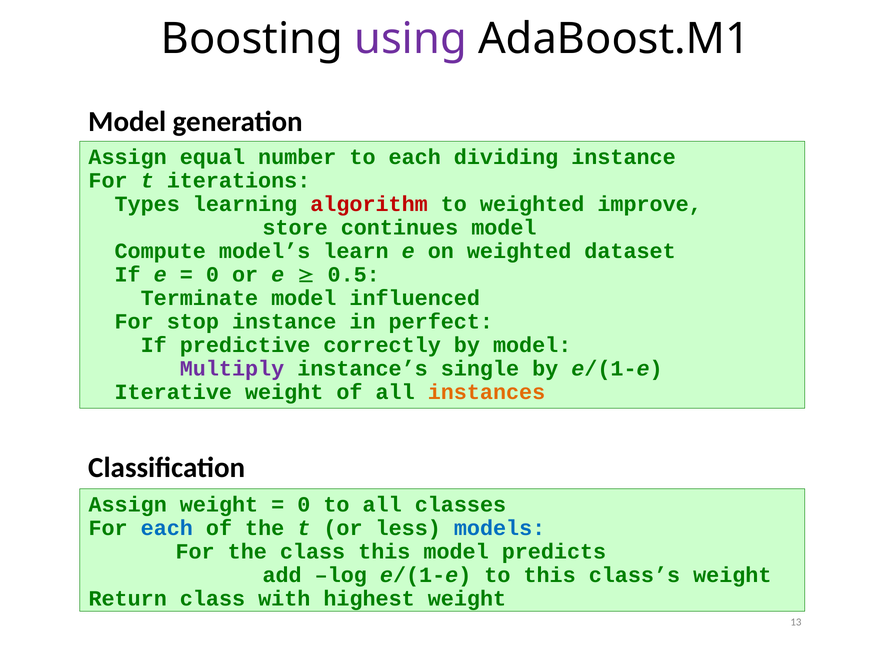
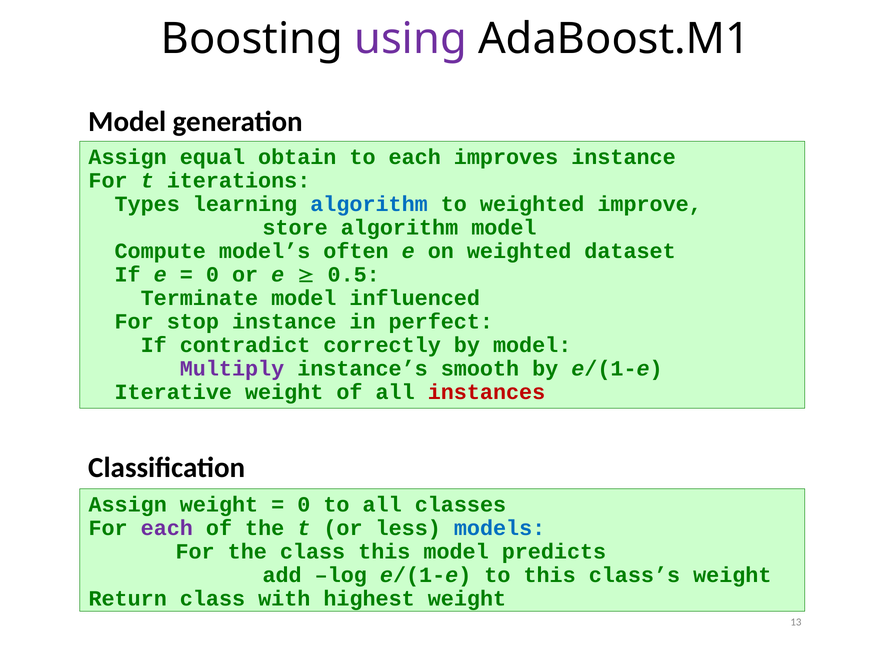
number: number -> obtain (297, 157)
dividing: dividing -> improves (506, 157)
algorithm colour: red -> blue (369, 204)
store continues: continues -> algorithm (399, 228)
learn: learn -> often (356, 251)
predictive: predictive -> contradict (245, 345)
single: single -> smooth (480, 369)
instances colour: orange -> red (486, 392)
each colour: blue -> purple (167, 529)
